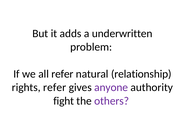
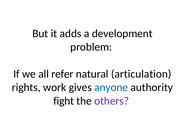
underwritten: underwritten -> development (122, 34)
relationship: relationship -> articulation (141, 74)
rights refer: refer -> work (55, 88)
anyone colour: purple -> blue (111, 88)
